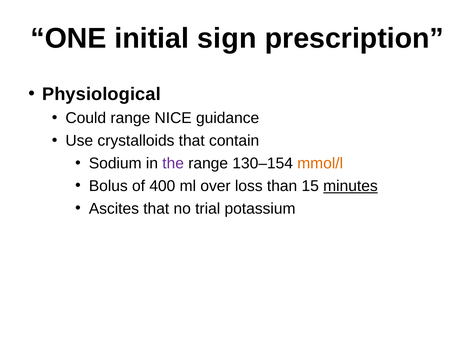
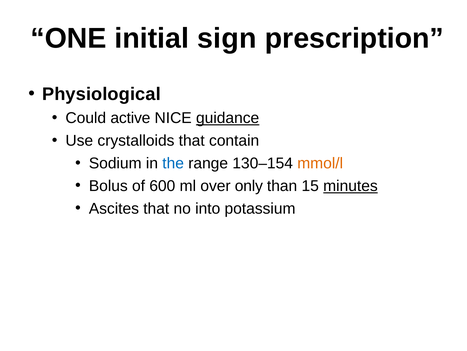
Could range: range -> active (130, 118)
guidance underline: none -> present (228, 118)
the colour: purple -> blue (173, 163)
400: 400 -> 600 (162, 186)
loss: loss -> only (249, 186)
trial: trial -> into (208, 208)
